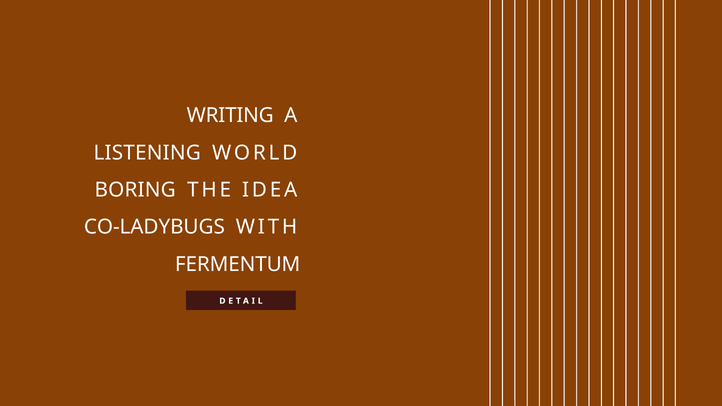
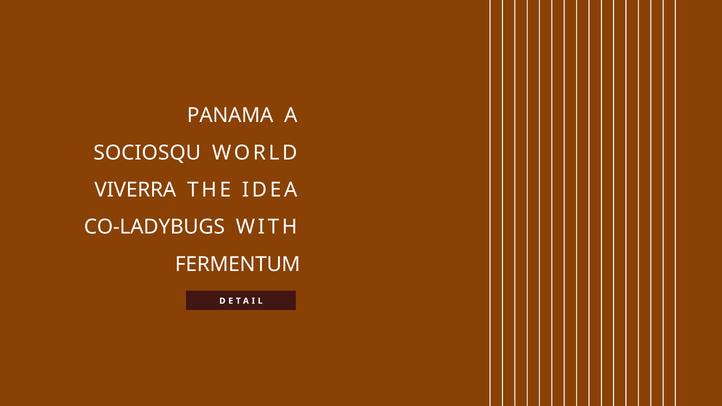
WRITING: WRITING -> PANAMA (230, 116)
LISTENING: LISTENING -> SOCIOSQU (147, 153)
BORING: BORING -> VIVERRA (135, 190)
